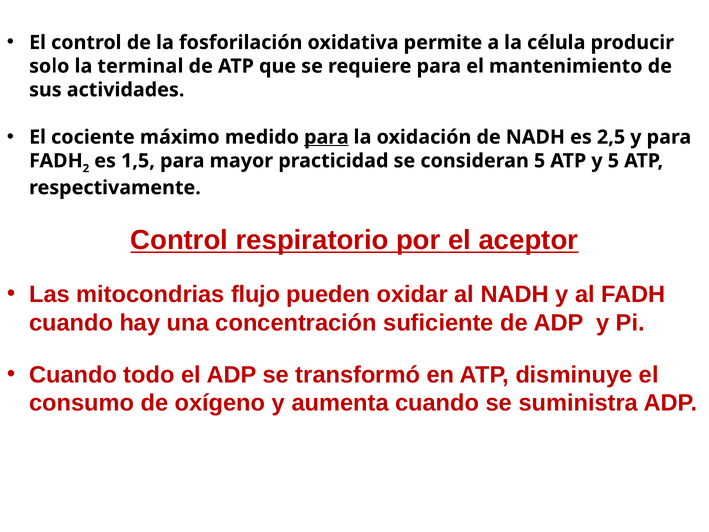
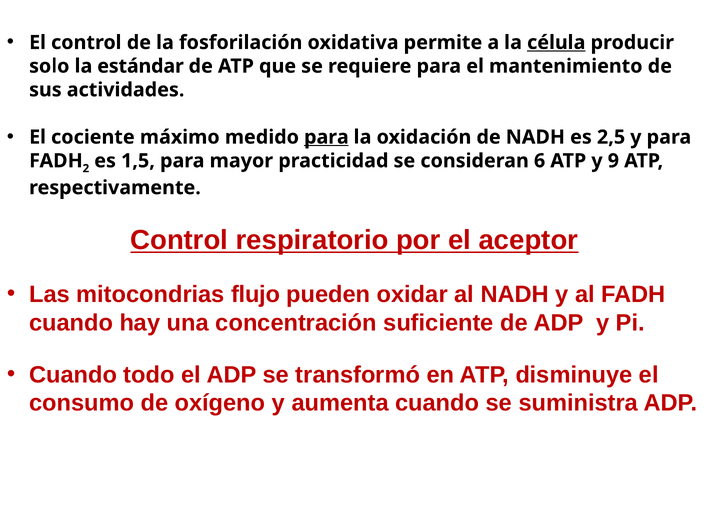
célula underline: none -> present (556, 43)
terminal: terminal -> estándar (141, 66)
consideran 5: 5 -> 6 (540, 161)
y 5: 5 -> 9 (613, 161)
